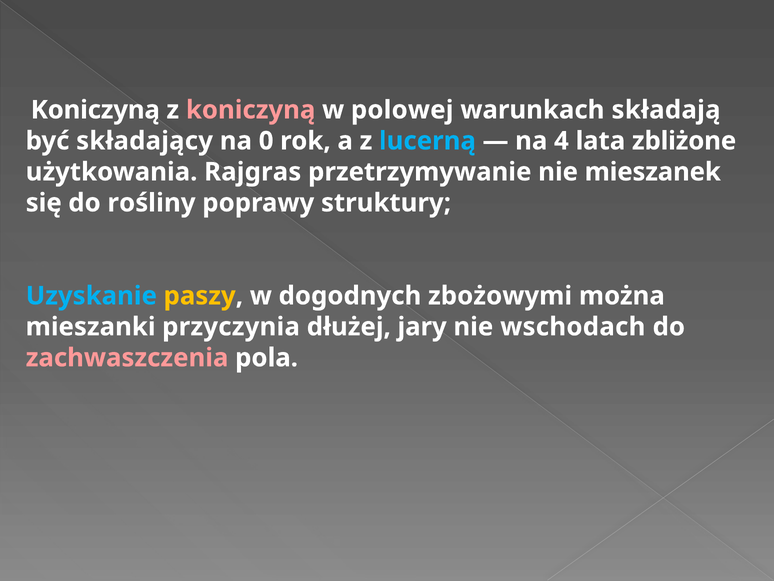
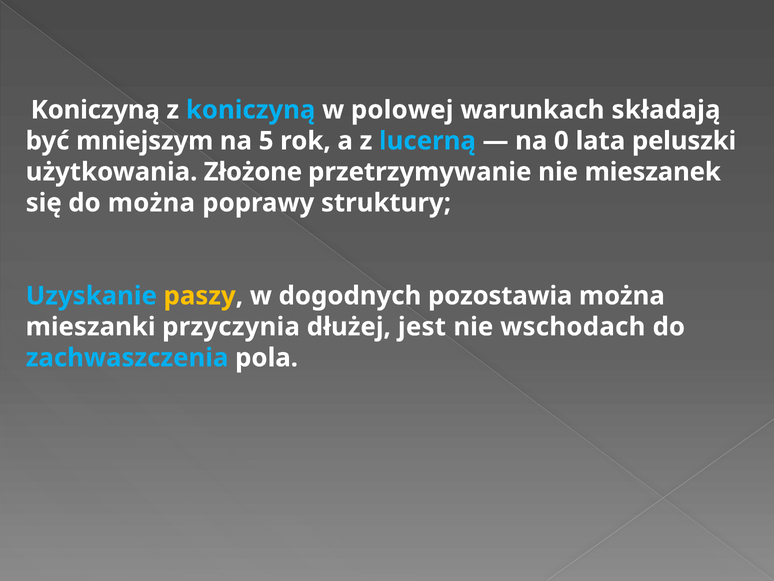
koniczyną colour: pink -> light blue (251, 110)
składający: składający -> mniejszym (145, 141)
0: 0 -> 5 (266, 141)
4: 4 -> 0 (561, 141)
zbliżone: zbliżone -> peluszki (684, 141)
Rajgras: Rajgras -> Złożone (253, 172)
do rośliny: rośliny -> można (151, 203)
zbożowymi: zbożowymi -> pozostawia (500, 296)
jary: jary -> jest (422, 327)
zachwaszczenia colour: pink -> light blue (127, 358)
